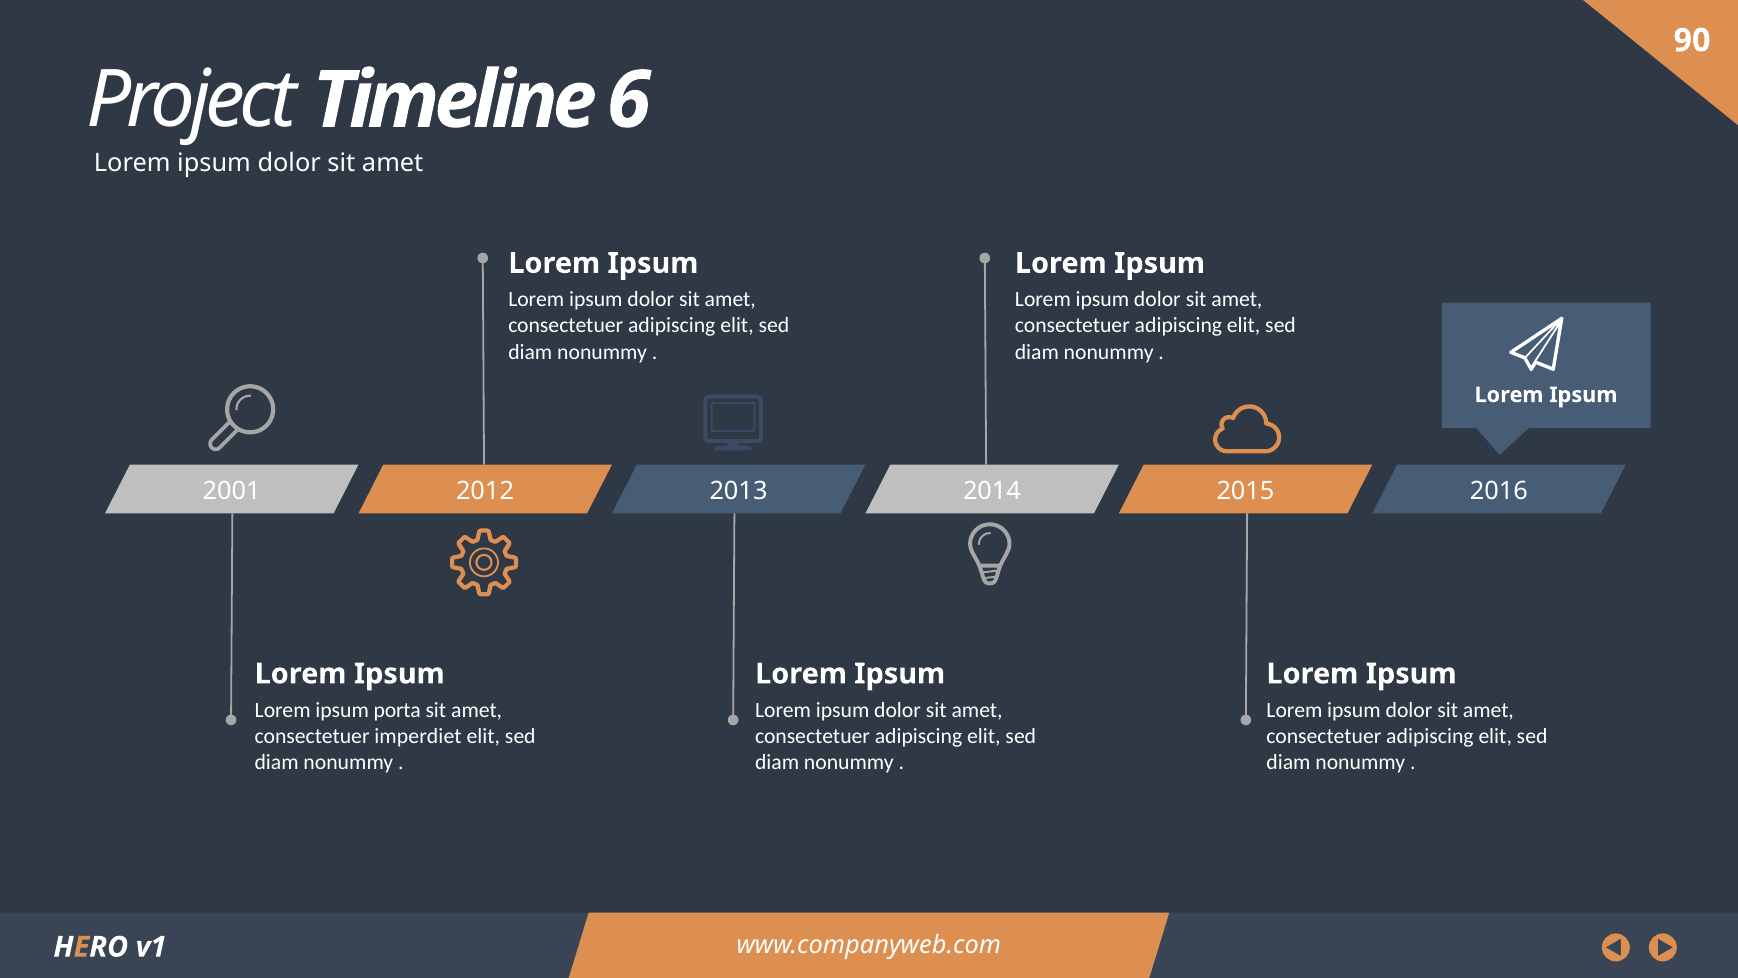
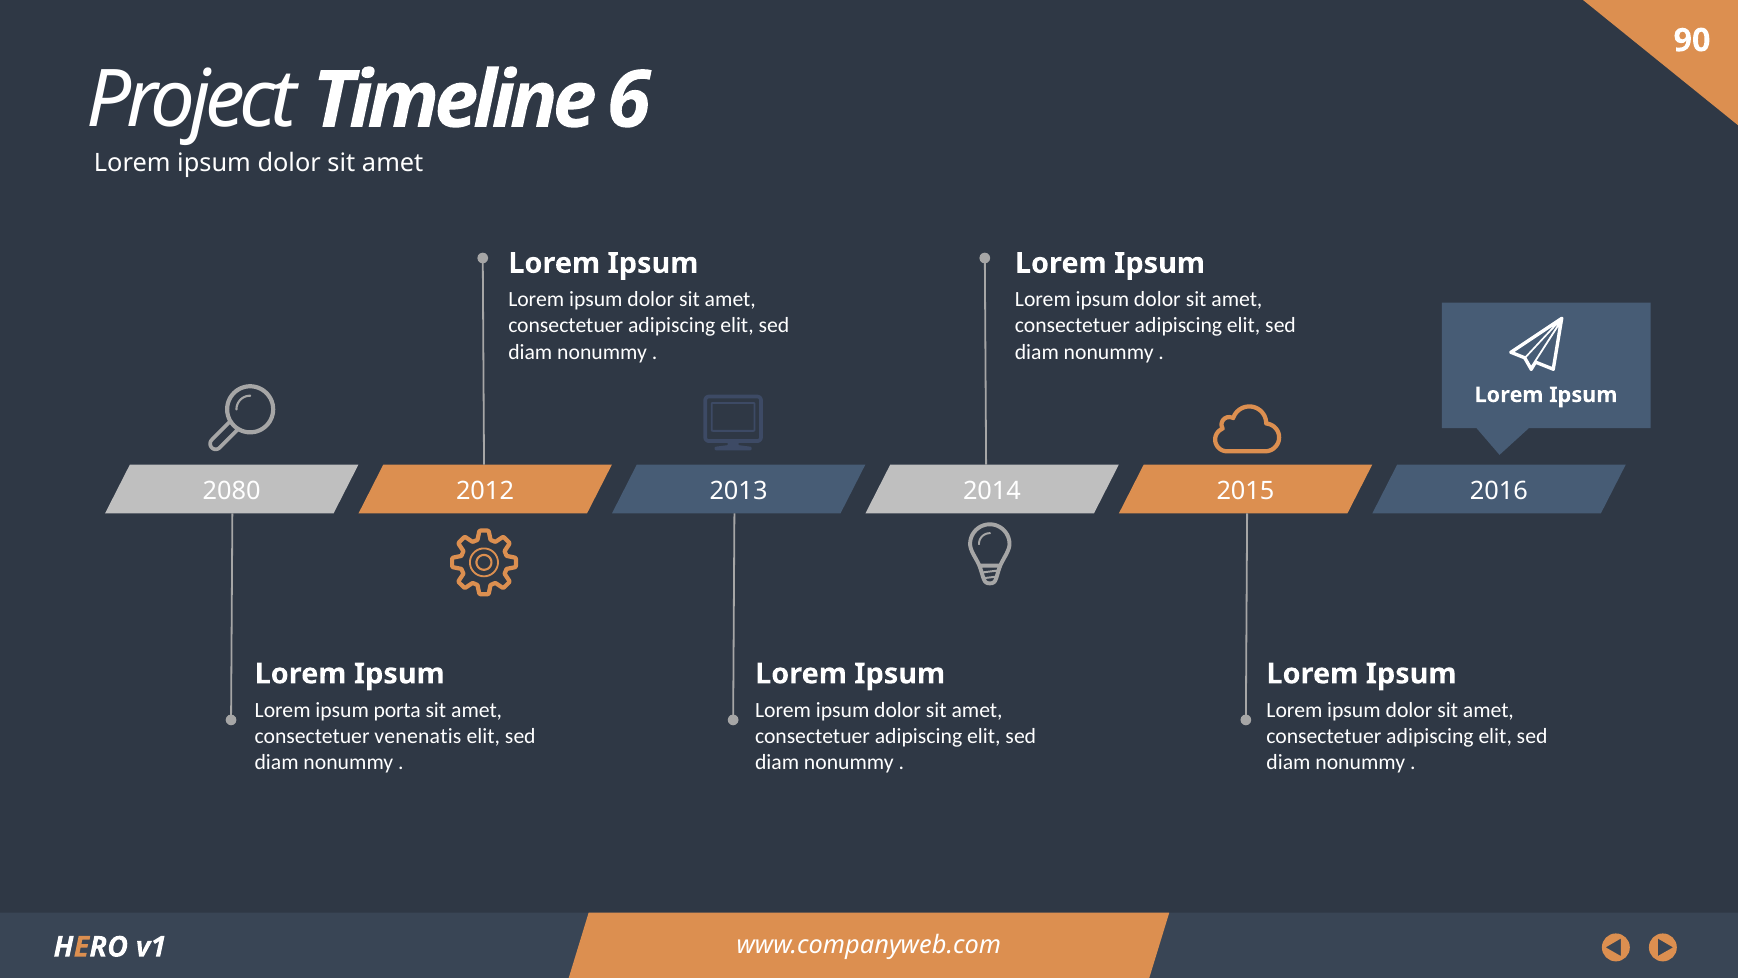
2001: 2001 -> 2080 (232, 491)
imperdiet: imperdiet -> venenatis (418, 736)
